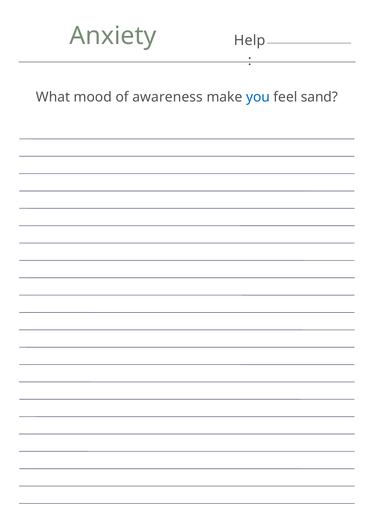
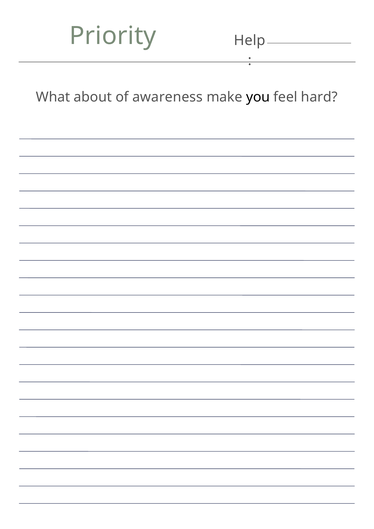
Anxiety: Anxiety -> Priority (113, 36)
mood: mood -> about (93, 97)
you colour: blue -> black (258, 97)
sand: sand -> hard (319, 97)
